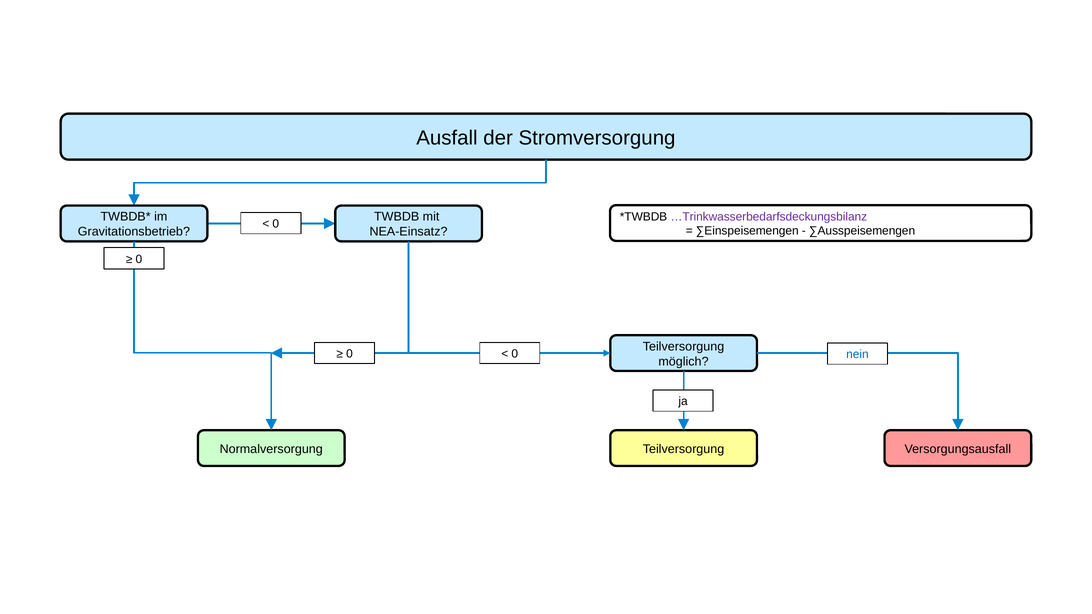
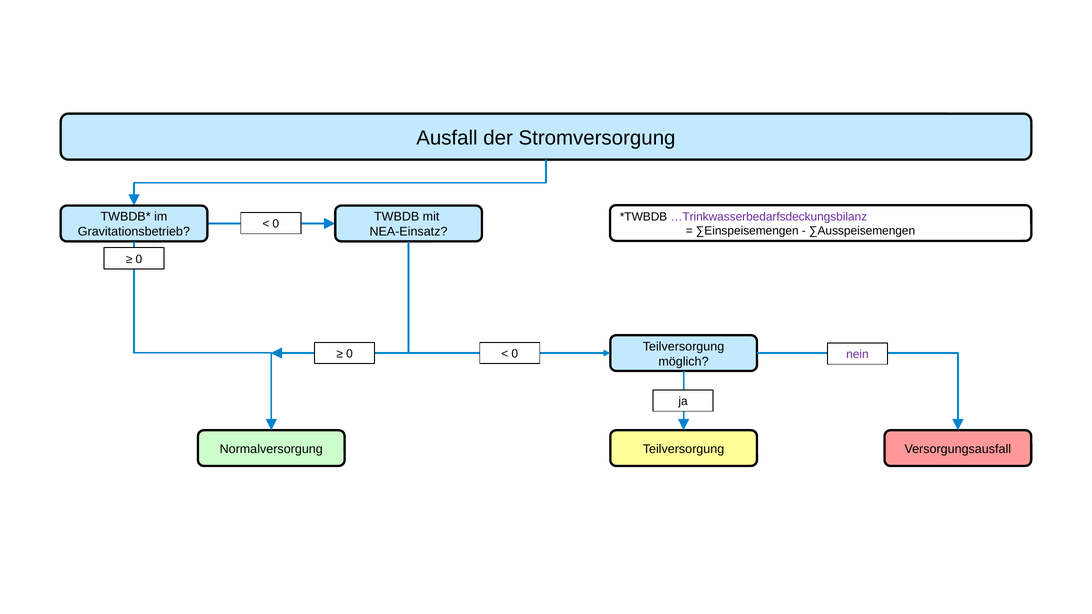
nein colour: blue -> purple (857, 355)
